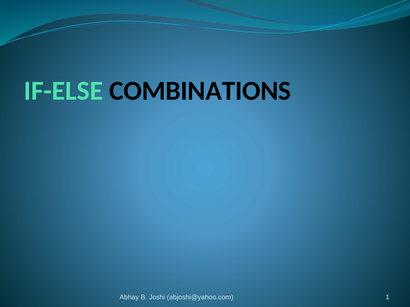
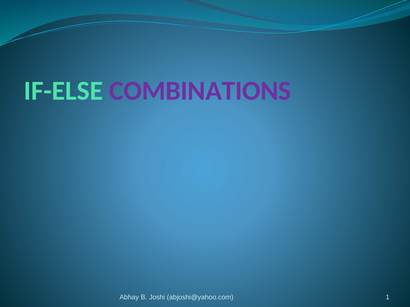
COMBINATIONS colour: black -> purple (200, 91)
